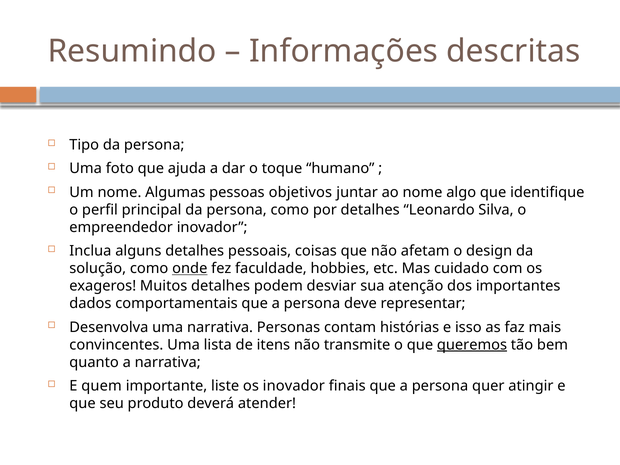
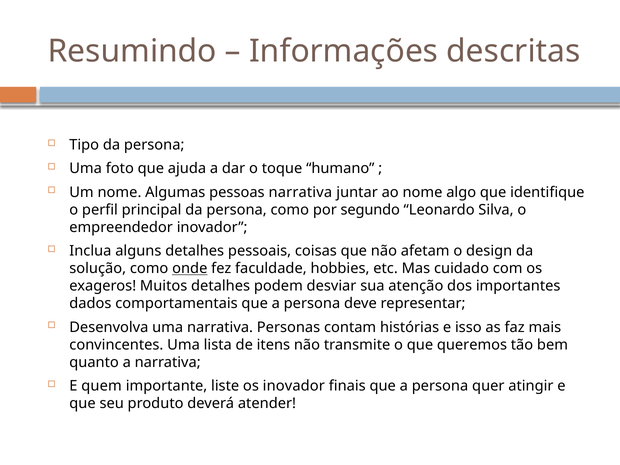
pessoas objetivos: objetivos -> narrativa (300, 192)
por detalhes: detalhes -> segundo (370, 210)
queremos underline: present -> none (472, 345)
